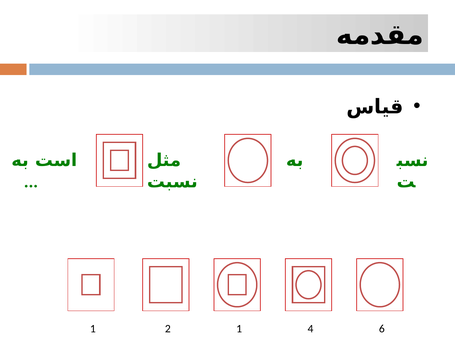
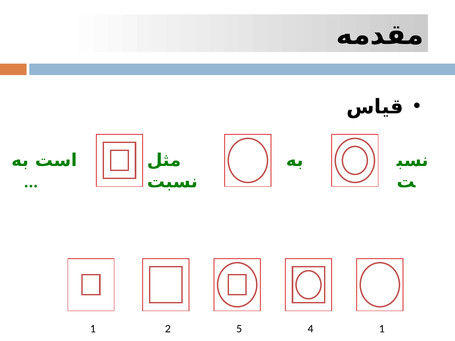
2 1: 1 -> 5 (239, 329)
4 6: 6 -> 1 (382, 329)
